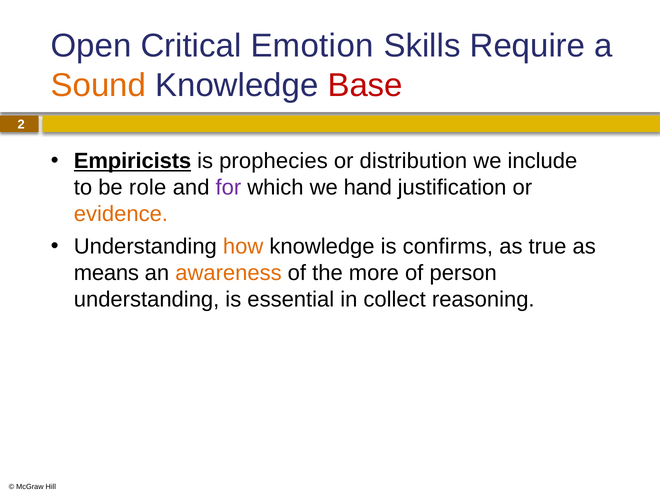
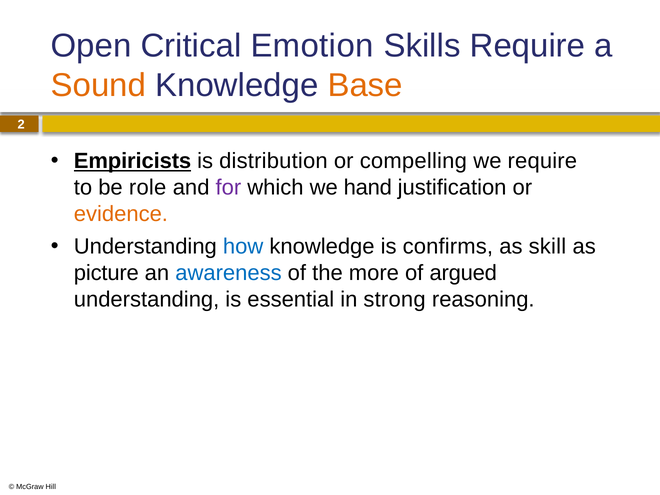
Base colour: red -> orange (365, 85)
prophecies: prophecies -> distribution (273, 161)
distribution: distribution -> compelling (413, 161)
we include: include -> require (542, 161)
how colour: orange -> blue (243, 247)
true: true -> skill (547, 247)
means: means -> picture (106, 273)
awareness colour: orange -> blue (228, 273)
person: person -> argued (463, 273)
collect: collect -> strong (395, 299)
